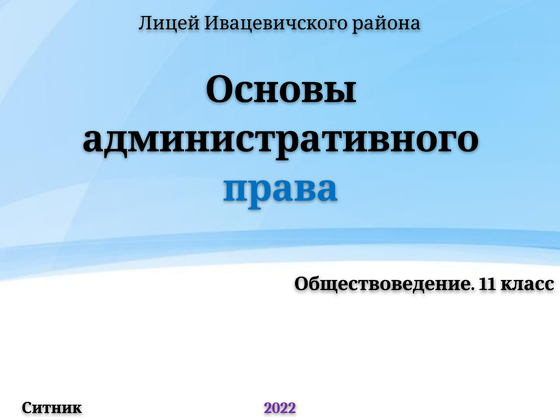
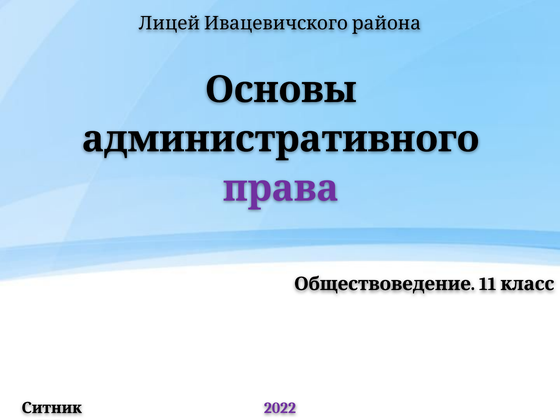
права colour: blue -> purple (281, 188)
